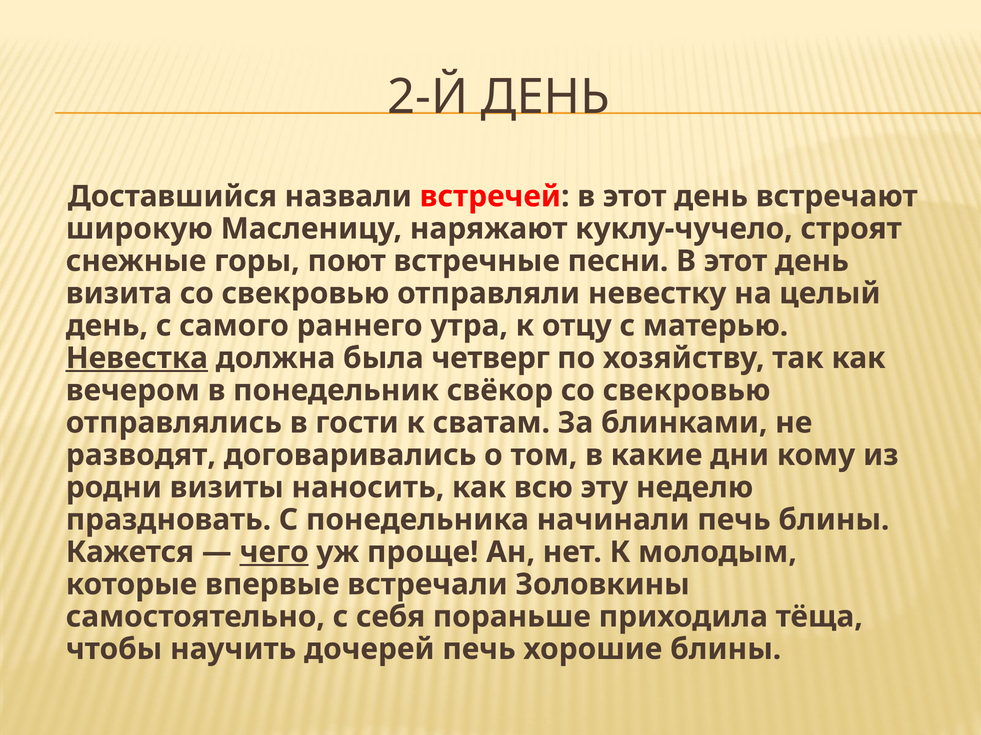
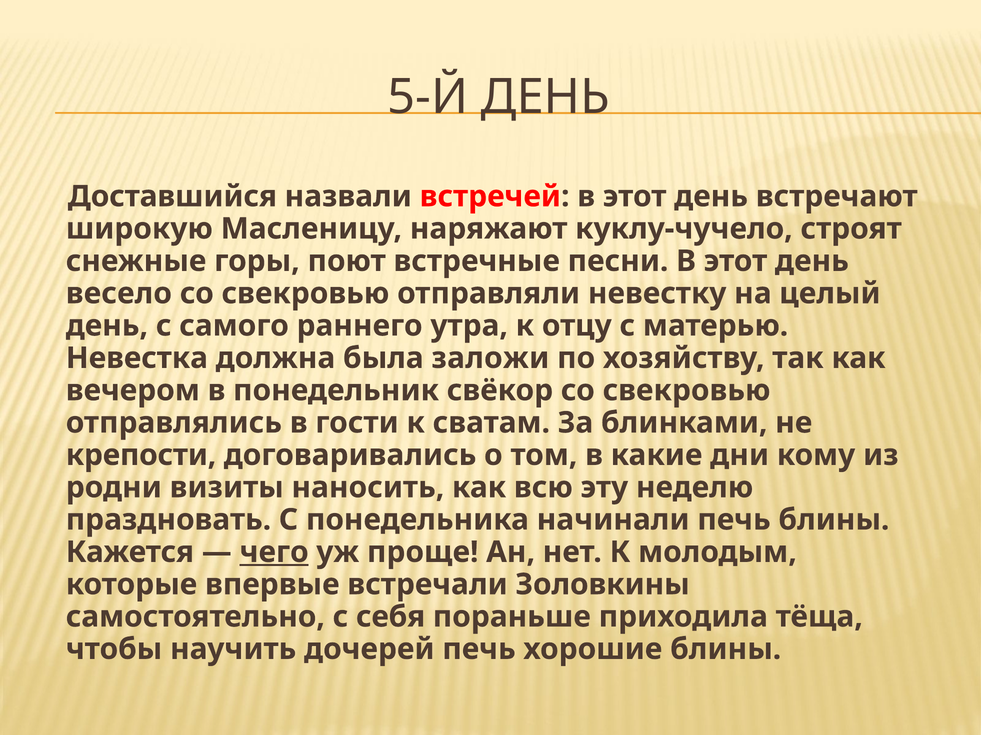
2-Й: 2-Й -> 5-Й (428, 97)
визита: визита -> весело (119, 294)
Невестка underline: present -> none (137, 358)
четверг: четверг -> заложи (490, 358)
разводят: разводят -> крепости (141, 456)
